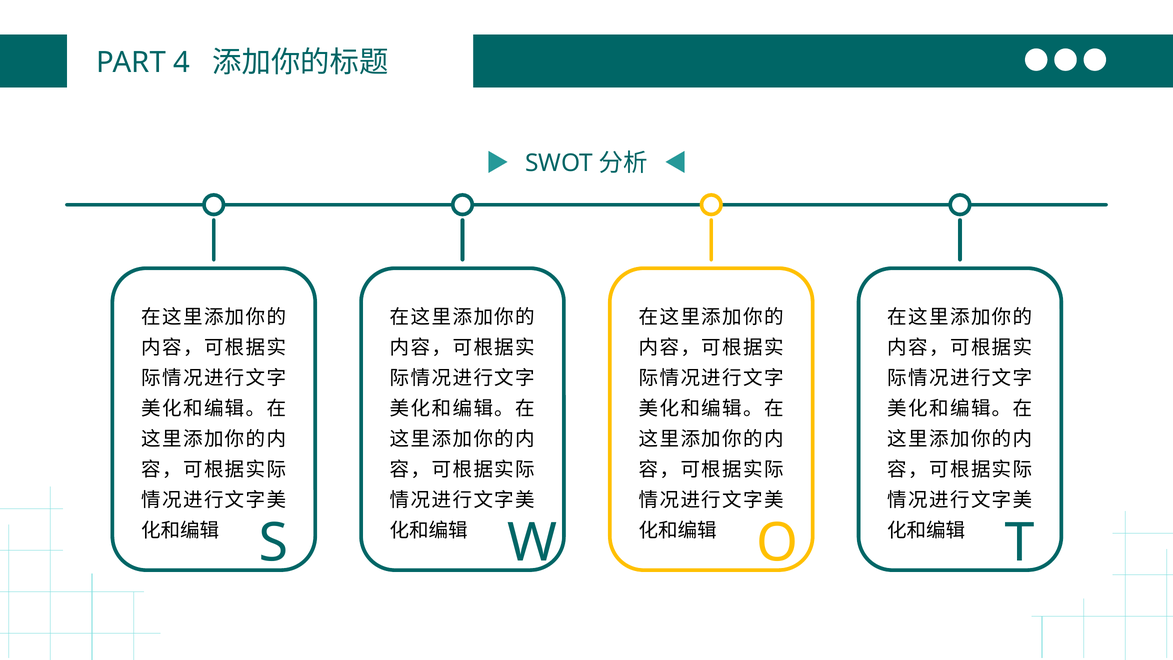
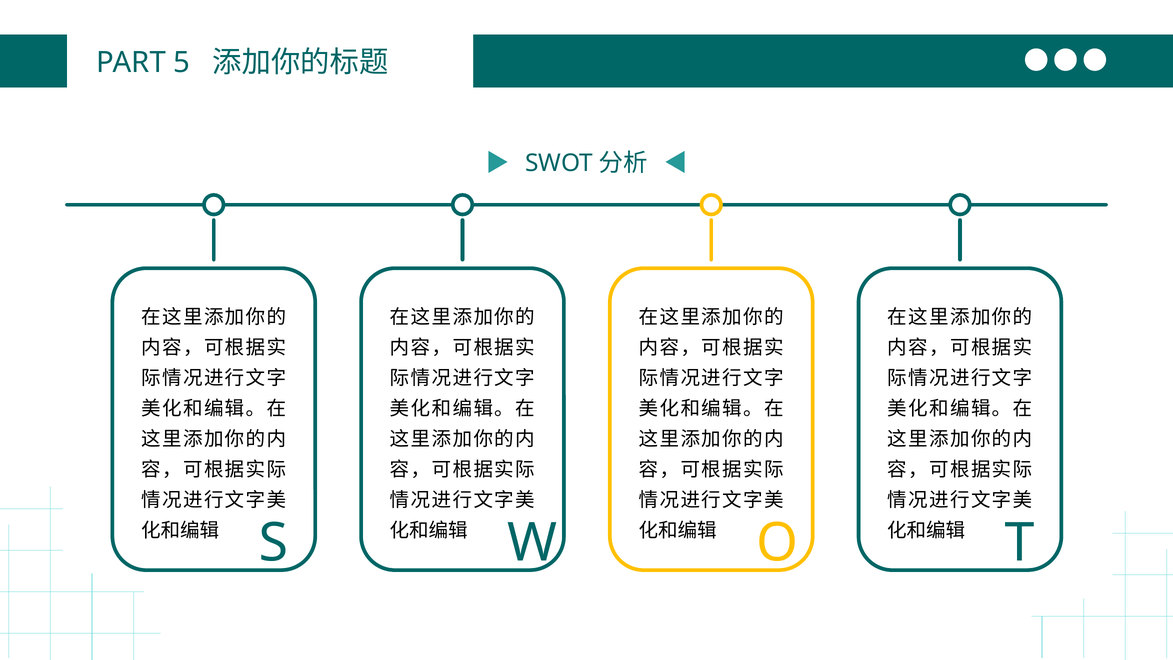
4: 4 -> 5 (182, 63)
